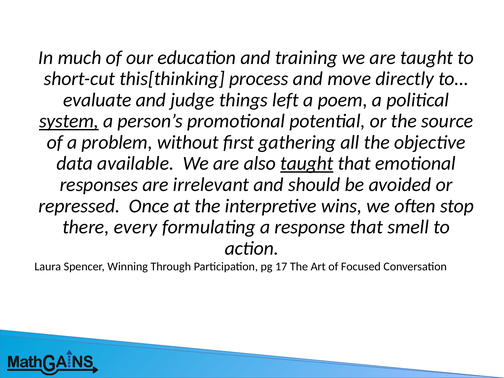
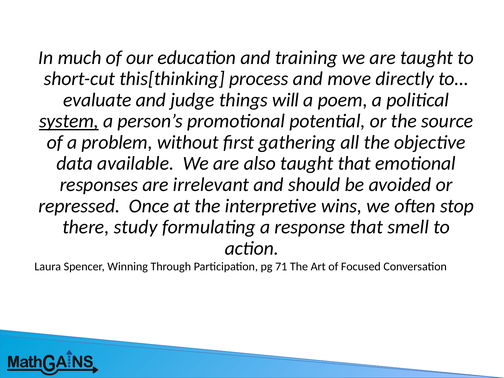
left: left -> will (286, 100)
taught underline: present -> none (307, 164)
every: every -> study (136, 227)
17: 17 -> 71 (281, 267)
